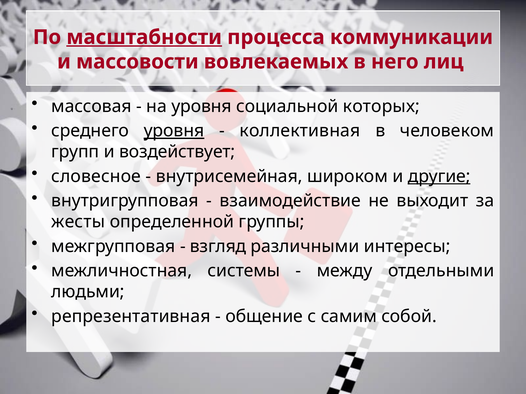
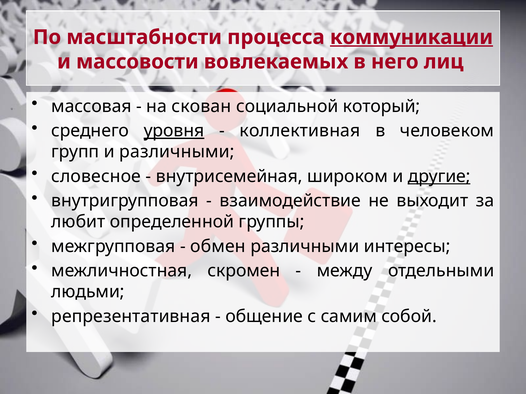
масштабности underline: present -> none (144, 37)
коммуникации underline: none -> present (412, 37)
на уровня: уровня -> скован (201, 106)
которых: которых -> который (382, 106)
и воздействует: воздействует -> различными (177, 152)
жесты: жесты -> любит (78, 222)
взгляд: взгляд -> обмен (218, 247)
системы: системы -> скромен (244, 271)
